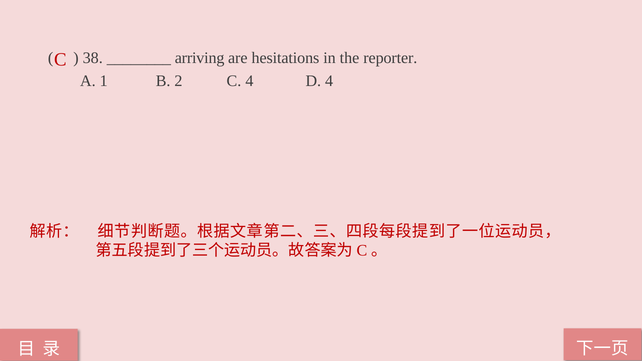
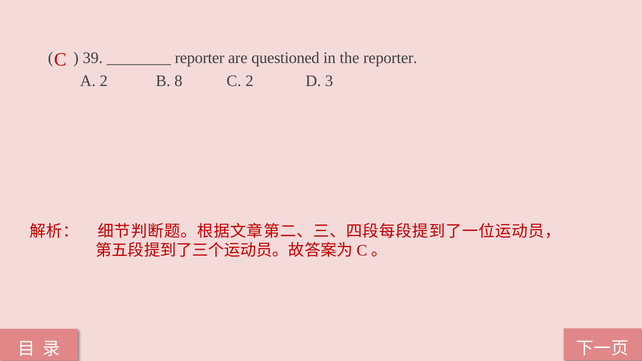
38: 38 -> 39 (93, 58)
arriving: arriving -> reporter (200, 58)
hesitations: hesitations -> questioned (285, 58)
A 1: 1 -> 2 (104, 81)
2: 2 -> 8 (179, 81)
C 4: 4 -> 2 (249, 81)
D 4: 4 -> 3 (329, 81)
